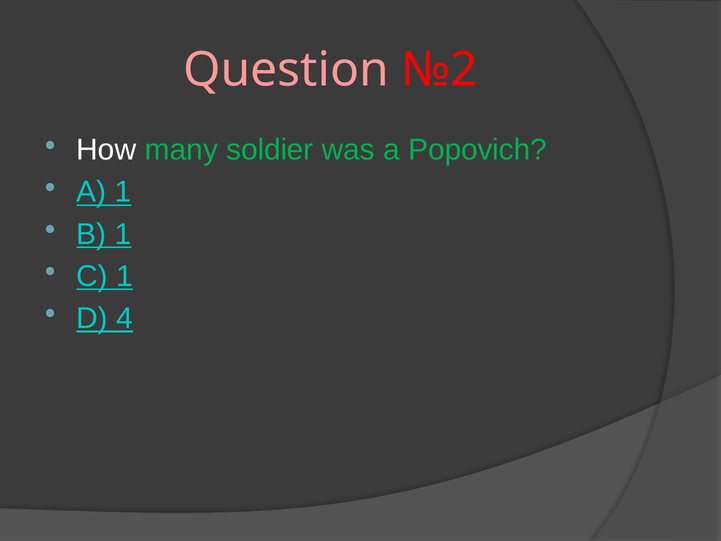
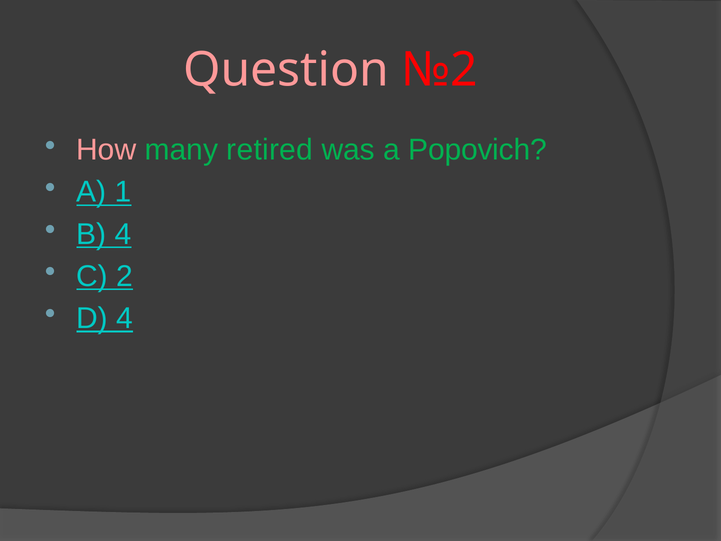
How colour: white -> pink (106, 150)
soldier: soldier -> retired (270, 150)
B 1: 1 -> 4 (123, 234)
C 1: 1 -> 2 (125, 276)
